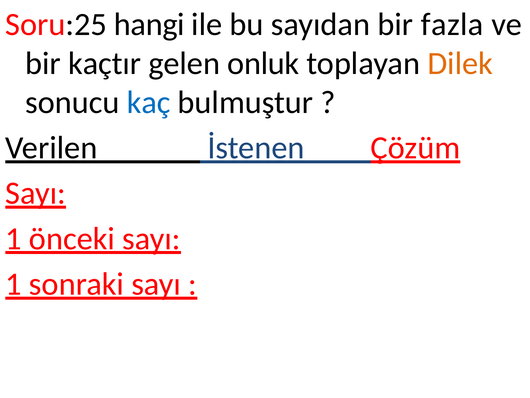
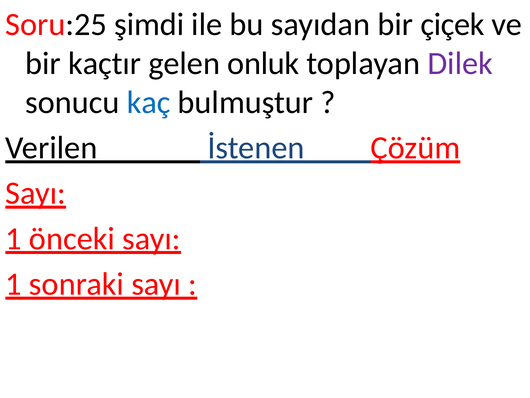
hangi: hangi -> şimdi (149, 24)
fazla: fazla -> çiçek (453, 24)
Dilek colour: orange -> purple (460, 63)
